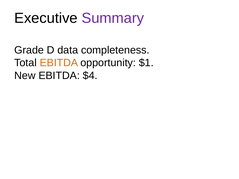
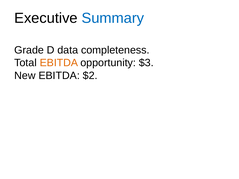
Summary colour: purple -> blue (113, 18)
$1: $1 -> $3 (146, 63)
$4: $4 -> $2 (90, 76)
